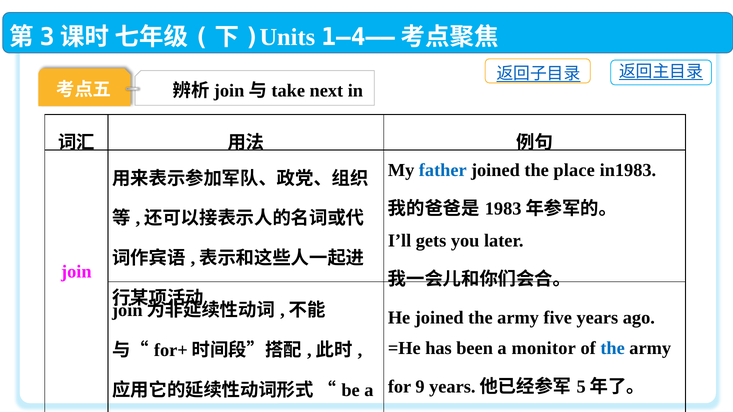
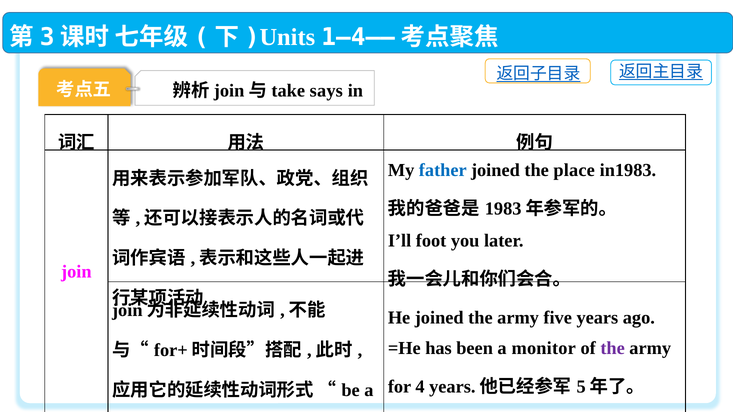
next: next -> says (326, 91)
gets: gets -> foot (431, 241)
the colour: blue -> purple (613, 349)
9: 9 -> 4 (420, 387)
